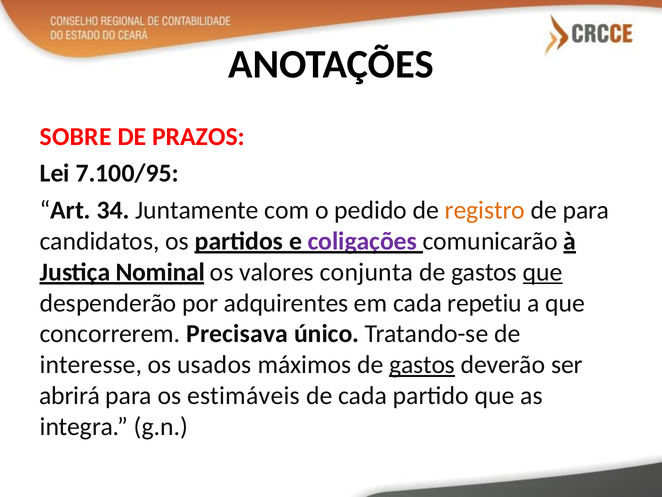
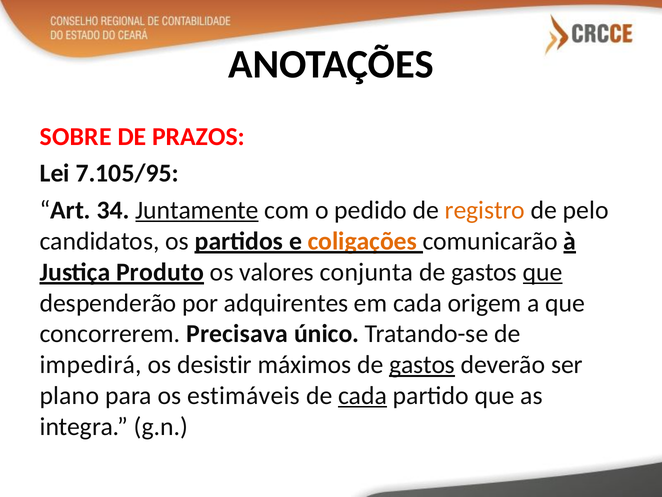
7.100/95: 7.100/95 -> 7.105/95 (127, 173)
Juntamente underline: none -> present (197, 210)
de para: para -> pelo (586, 210)
coligações colour: purple -> orange (362, 241)
Nominal: Nominal -> Produto (160, 272)
repetiu: repetiu -> origem (485, 303)
interesse: interesse -> impedirá (91, 365)
usados: usados -> desistir (215, 365)
abrirá: abrirá -> plano (69, 395)
cada underline: none -> present (363, 395)
